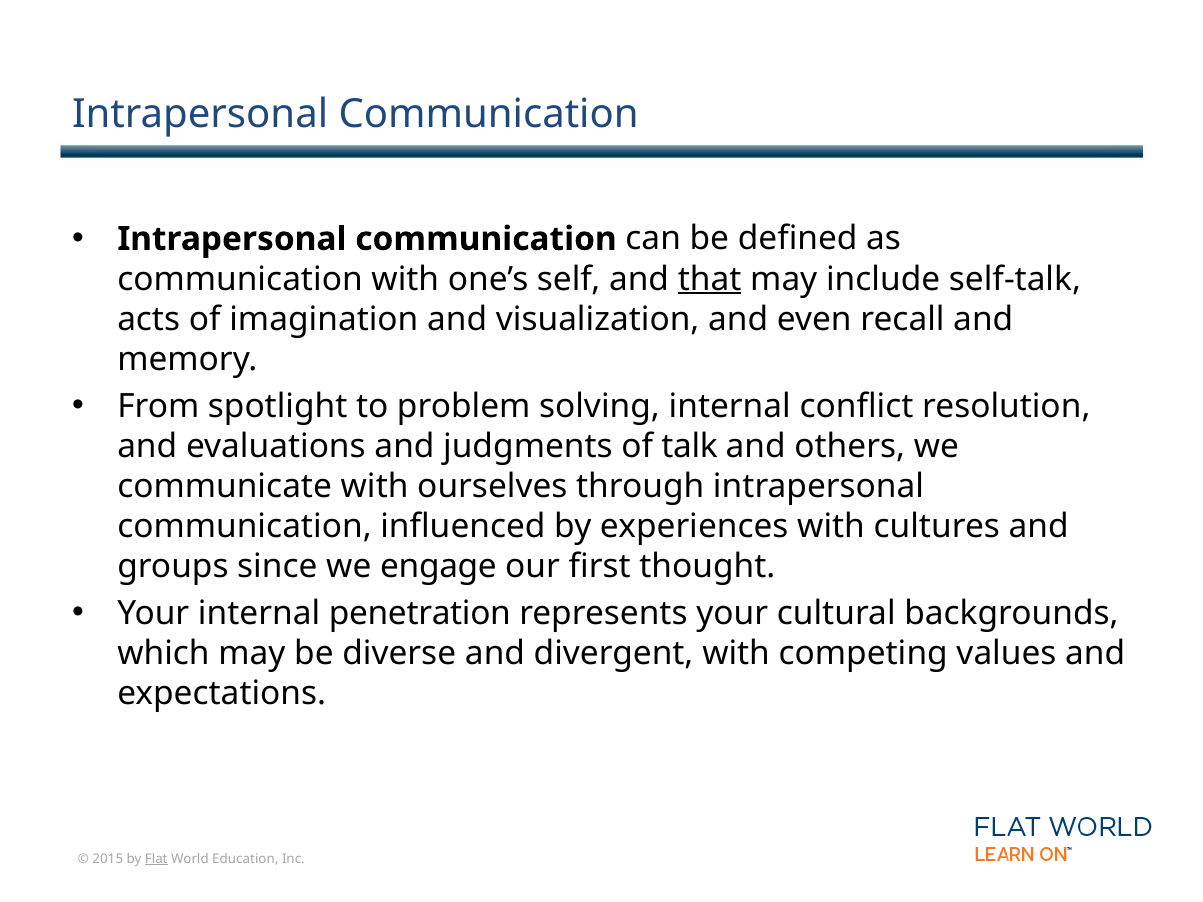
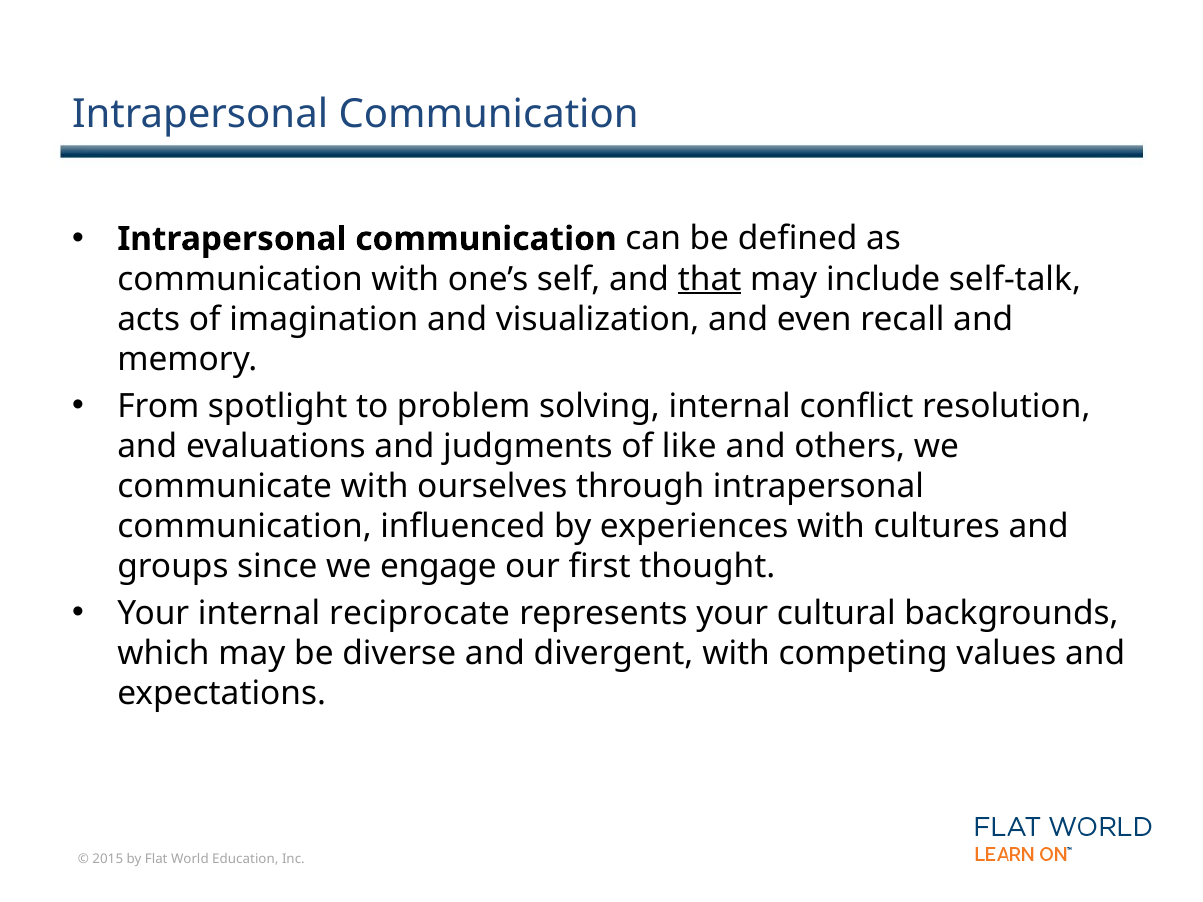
talk: talk -> like (689, 446)
penetration: penetration -> reciprocate (420, 614)
Flat underline: present -> none (156, 859)
